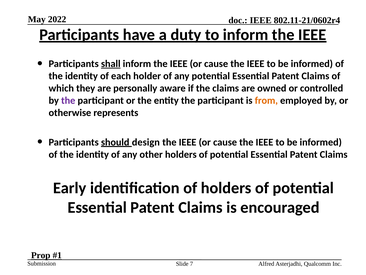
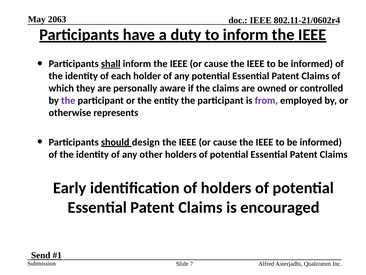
2022: 2022 -> 2063 (57, 19)
from colour: orange -> purple (266, 100)
Prop: Prop -> Send (41, 255)
